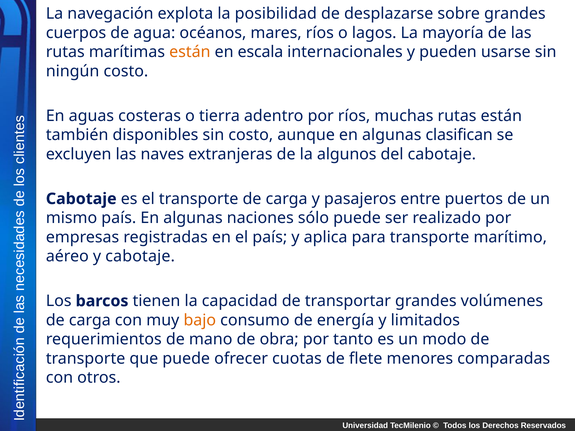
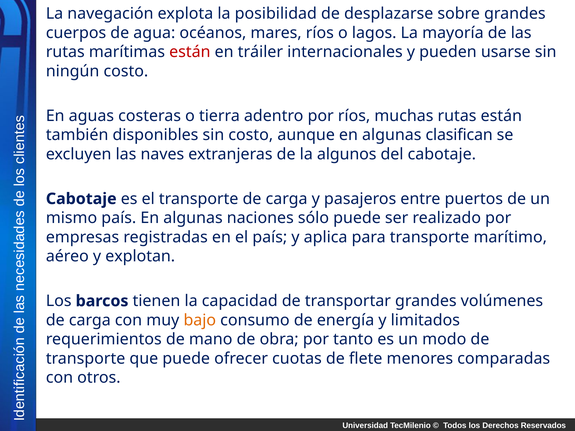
están colour: orange -> red (190, 52)
escala: escala -> tráiler (260, 52)
y cabotaje: cabotaje -> explotan (140, 256)
